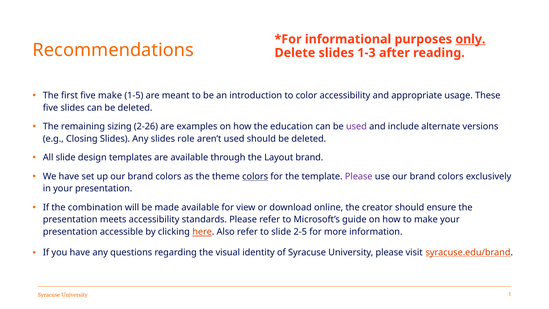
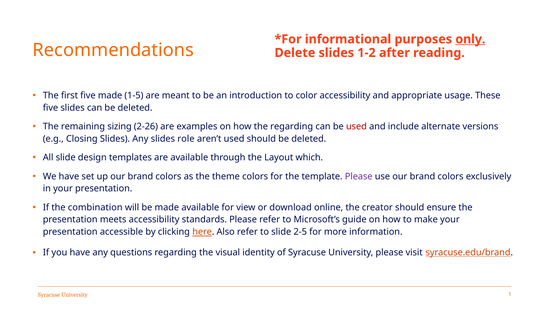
1-3: 1-3 -> 1-2 (366, 53)
five make: make -> made (110, 96)
the education: education -> regarding (292, 127)
used colour: purple -> red (356, 127)
Layout brand: brand -> which (309, 158)
colors underline: present -> none (255, 176)
